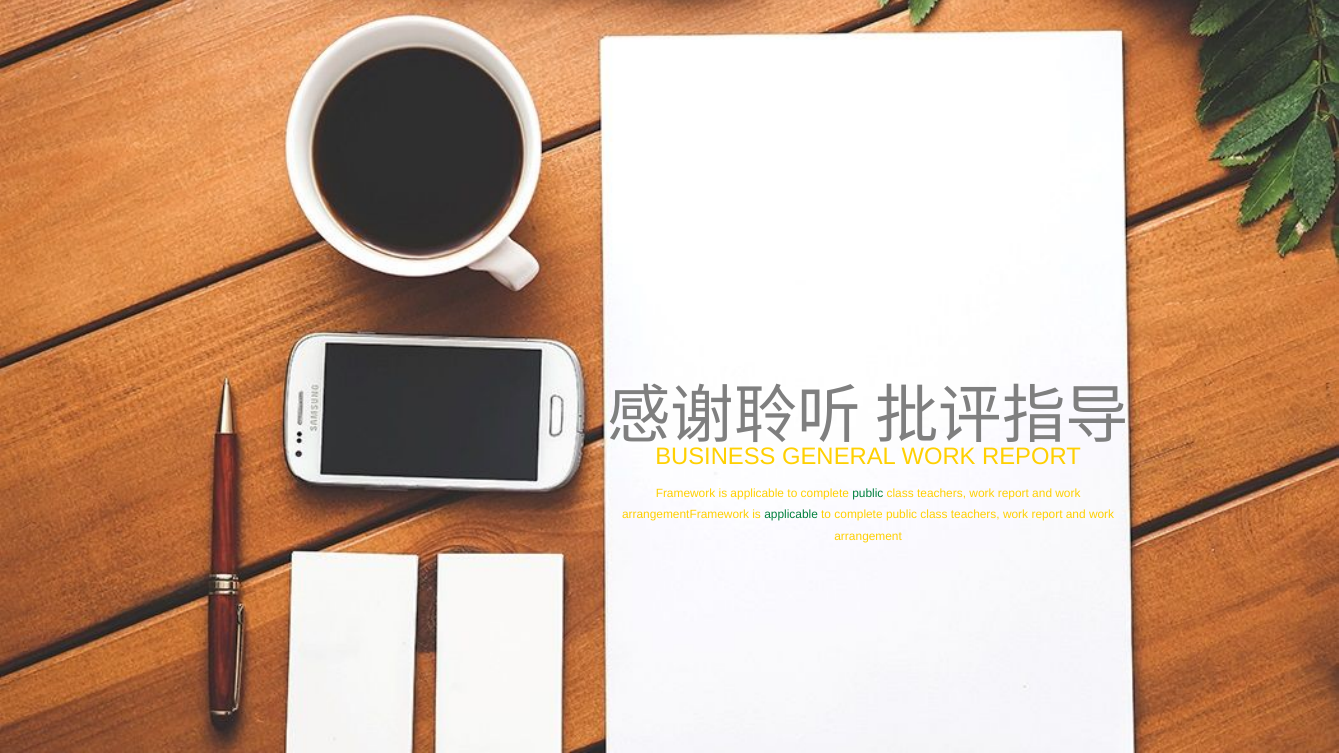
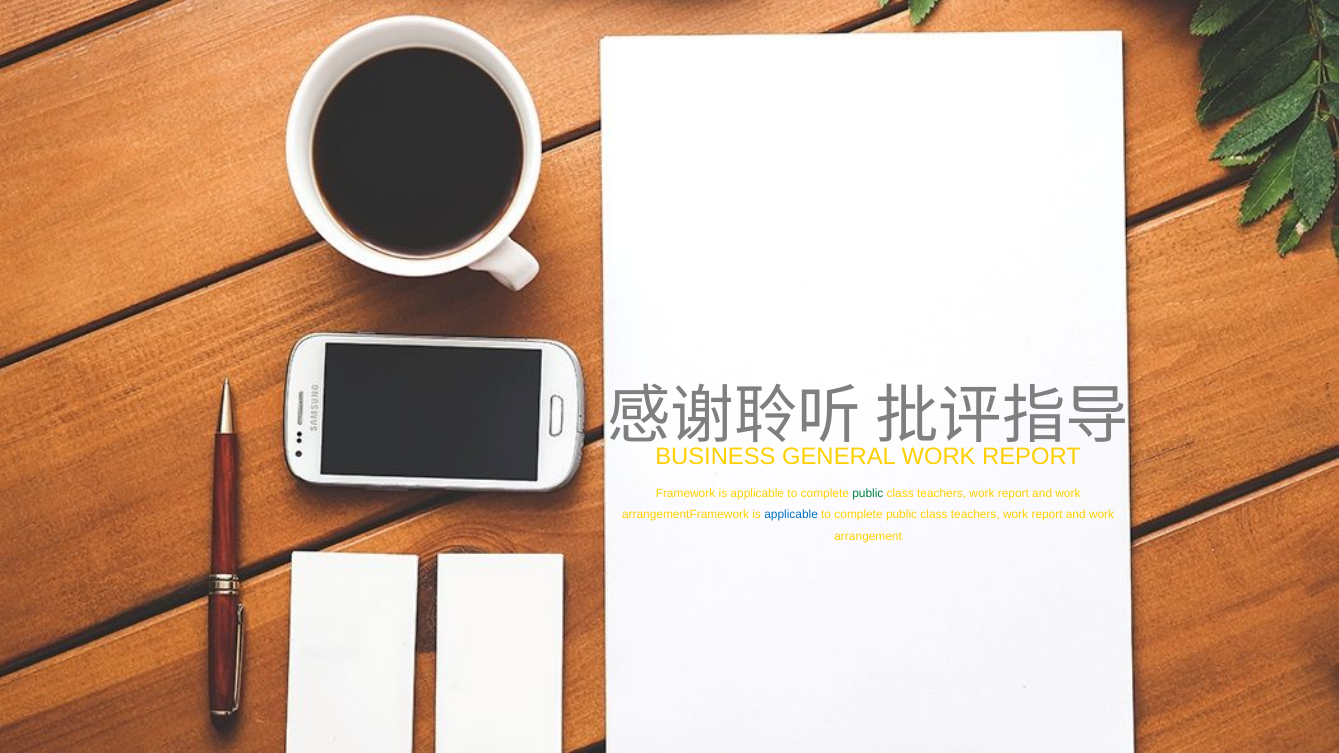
applicable colour: green -> blue (791, 515)
